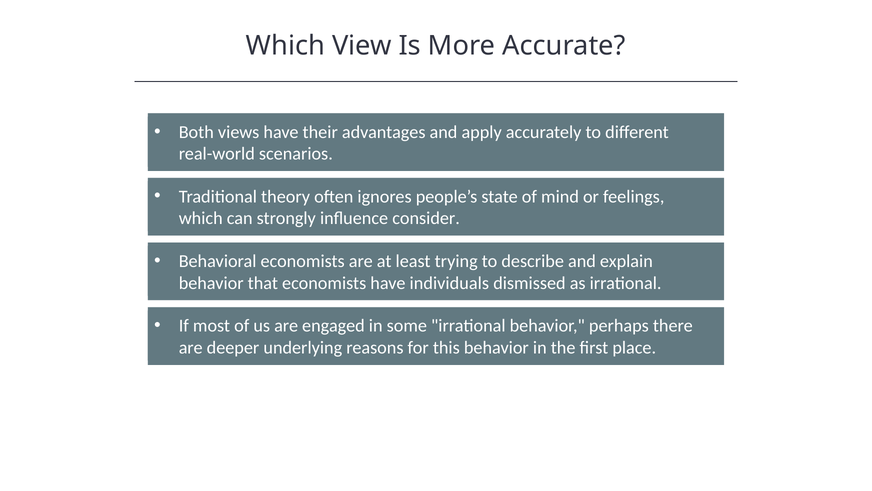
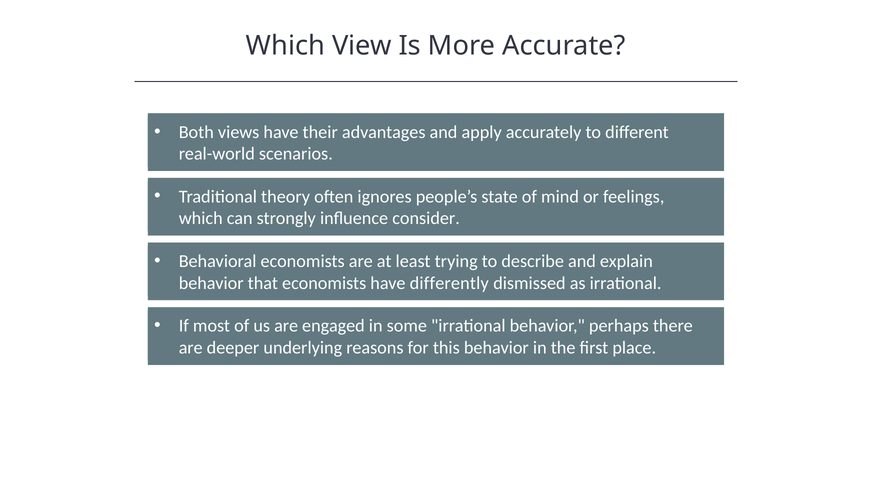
individuals: individuals -> differently (449, 283)
